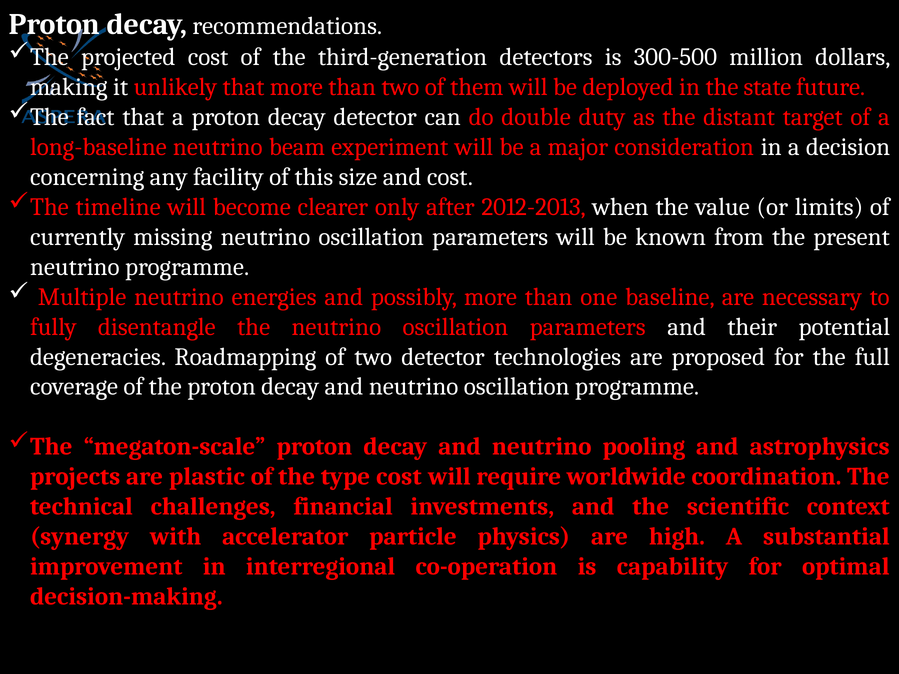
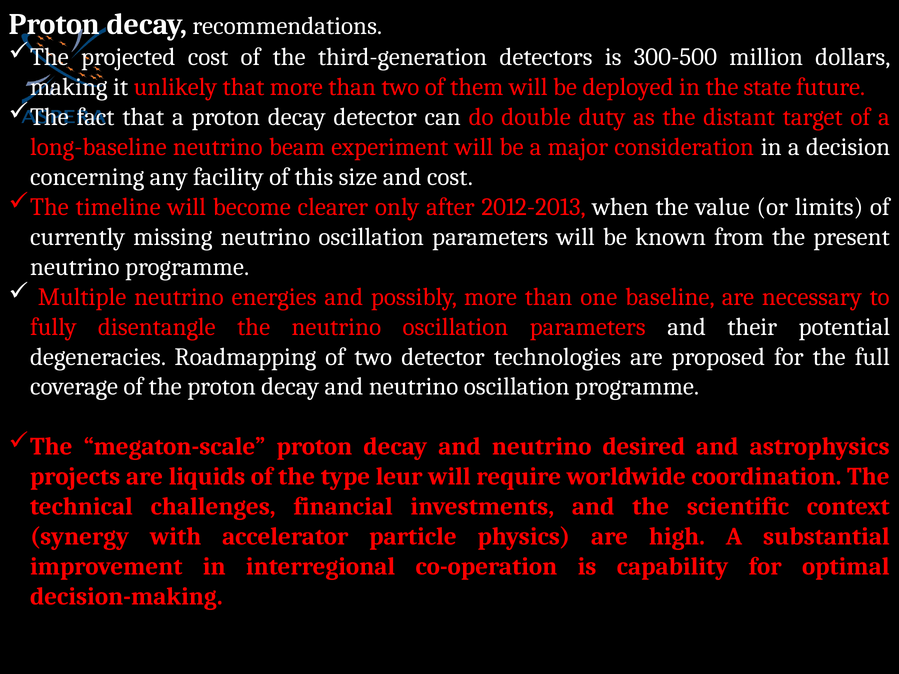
pooling: pooling -> desired (644, 447)
plastic: plastic -> liquids (207, 477)
type cost: cost -> leur (399, 477)
